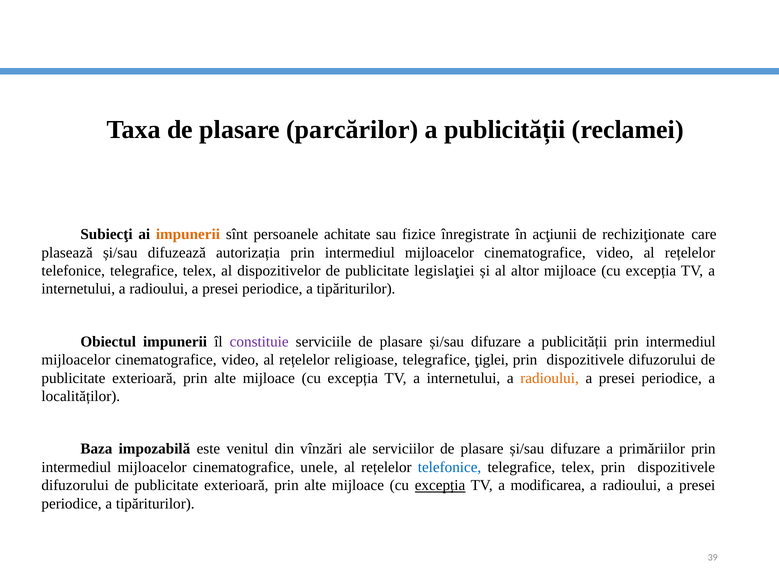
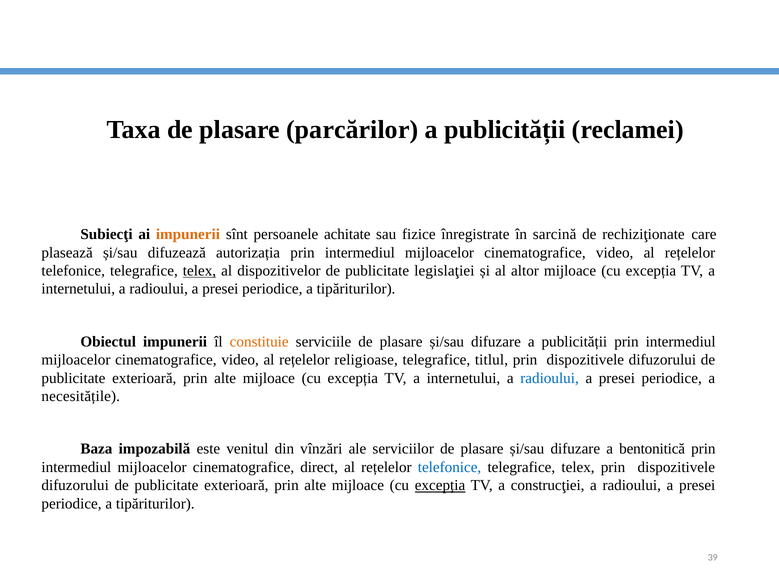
acţiunii: acţiunii -> sarcină (555, 234)
telex underline: none -> present (200, 271)
constituie colour: purple -> orange (259, 342)
ţiglei: ţiglei -> titlul (491, 360)
radioului colour: orange -> blue (550, 378)
localităților: localităților -> necesitățile (81, 396)
primăriilor: primăriilor -> bentonitică (652, 449)
unele: unele -> direct (319, 467)
modificarea: modificarea -> construcţiei (548, 486)
